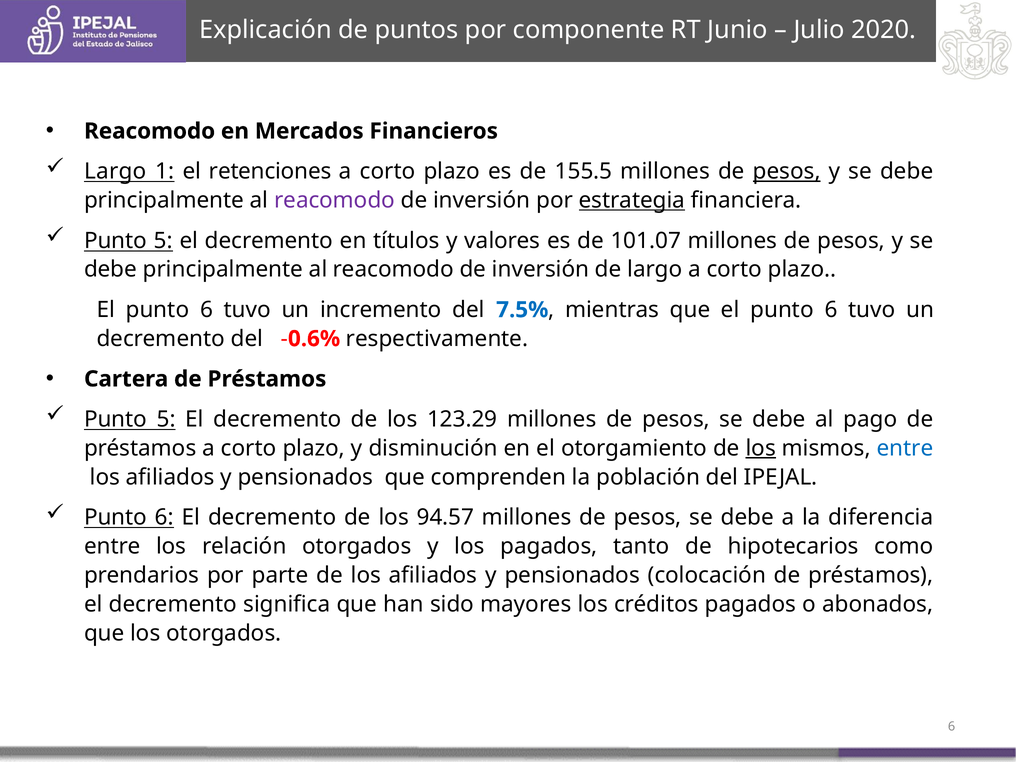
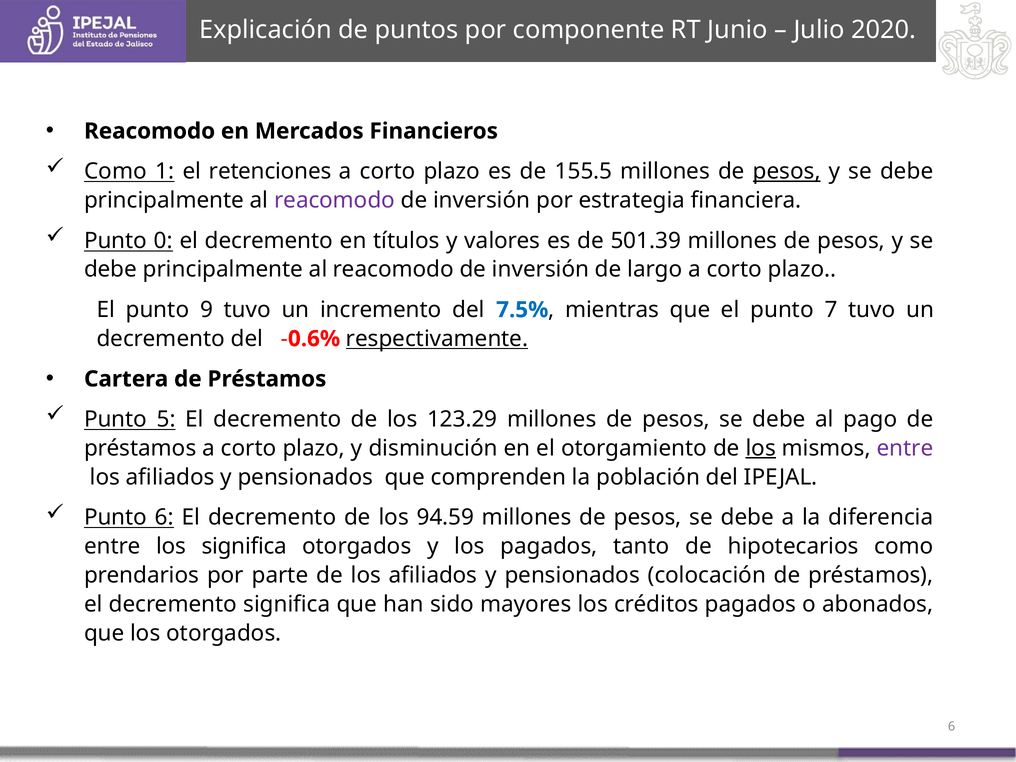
Largo: Largo -> Como (116, 171)
estrategia underline: present -> none (632, 200)
5: 5 -> 0 (163, 241)
101.07: 101.07 -> 501.39 (646, 241)
6: 6 -> 9 (207, 310)
que el punto 6: 6 -> 7 (831, 310)
respectivamente underline: none -> present (437, 339)
entre colour: blue -> purple (905, 448)
94.57: 94.57 -> 94.59 (445, 517)
los relación: relación -> significa (244, 546)
